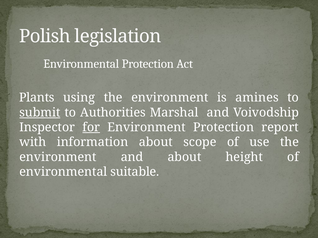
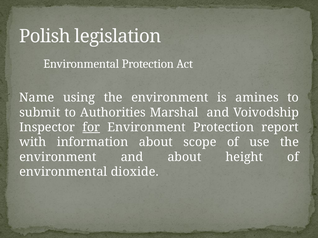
Plants: Plants -> Name (37, 98)
submit underline: present -> none (40, 113)
suitable: suitable -> dioxide (135, 172)
